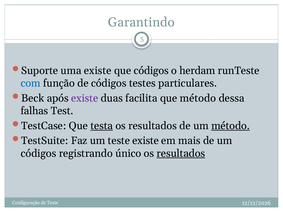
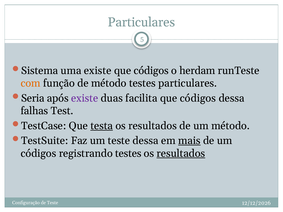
Garantindo: Garantindo -> Particulares (141, 22)
Suporte: Suporte -> Sistema (40, 71)
com colour: blue -> orange (31, 83)
de códigos: códigos -> método (109, 83)
Beck: Beck -> Seria (33, 98)
método: método -> códigos (198, 98)
método underline: present -> none (230, 126)
teste existe: existe -> dessa (146, 141)
mais underline: none -> present (189, 141)
registrando único: único -> testes (128, 154)
